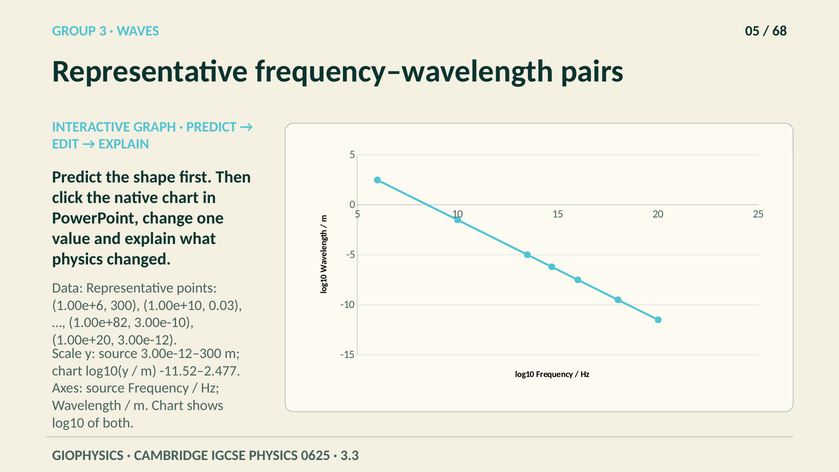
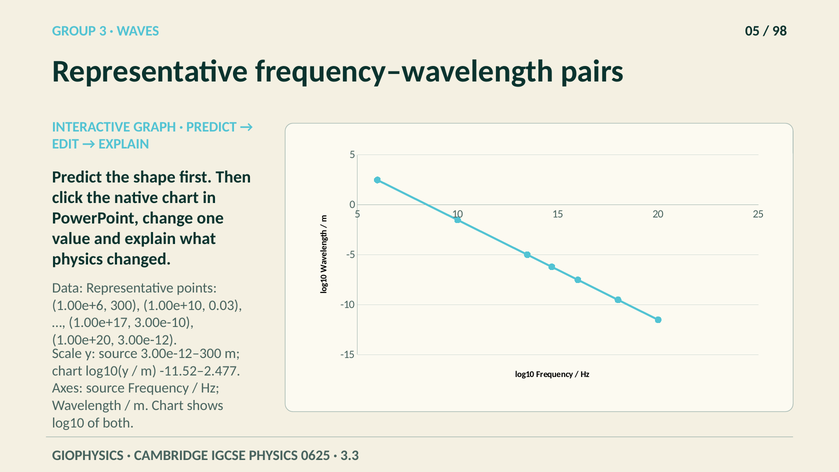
68: 68 -> 98 (780, 31)
1.00e+82: 1.00e+82 -> 1.00e+17 (100, 323)
